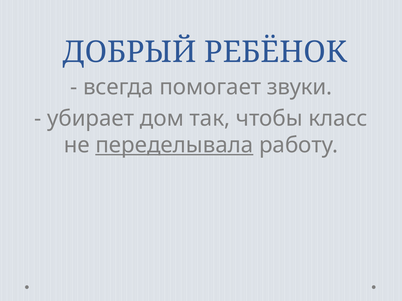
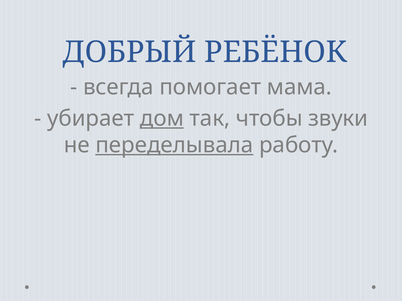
звуки: звуки -> мама (299, 87)
дом underline: none -> present (162, 119)
класс: класс -> звуки (338, 119)
